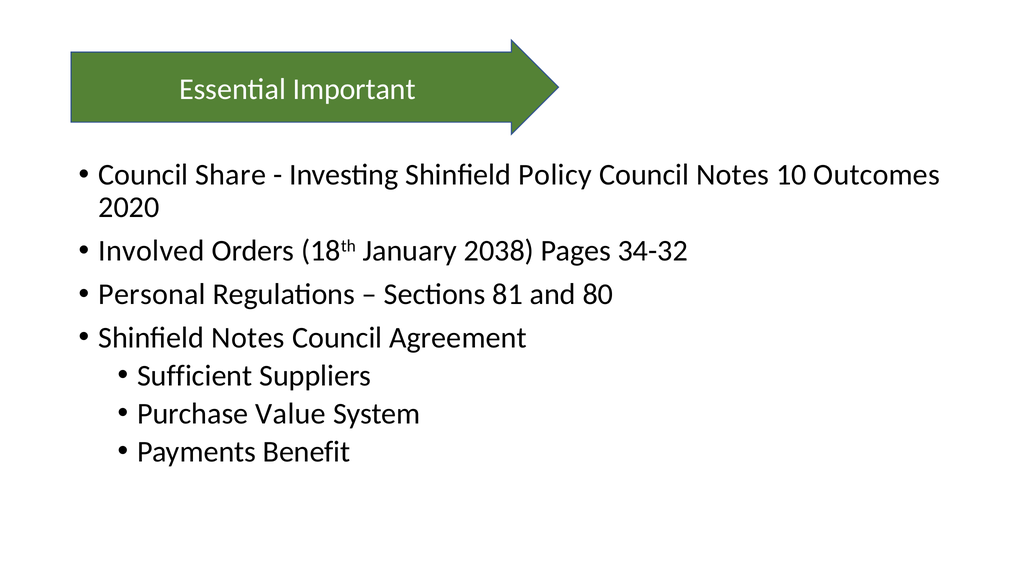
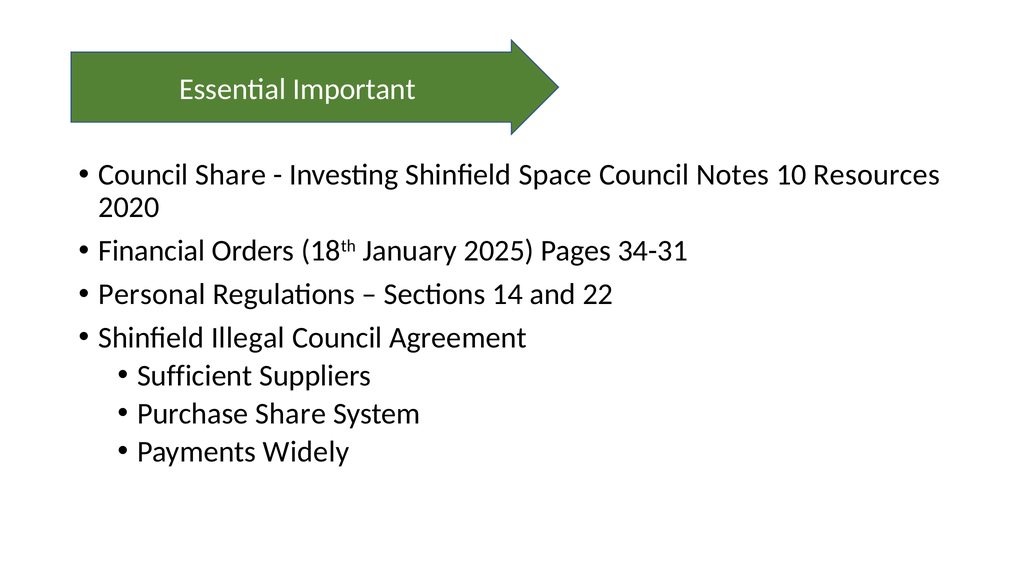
Policy: Policy -> Space (555, 175)
Outcomes: Outcomes -> Resources (877, 175)
Involved: Involved -> Financial (152, 251)
2038: 2038 -> 2025 (499, 251)
34-32: 34-32 -> 34-31 (653, 251)
81: 81 -> 14 (508, 294)
80: 80 -> 22 (598, 294)
Shinfield Notes: Notes -> Illegal (248, 338)
Purchase Value: Value -> Share (291, 414)
Benefit: Benefit -> Widely (306, 452)
